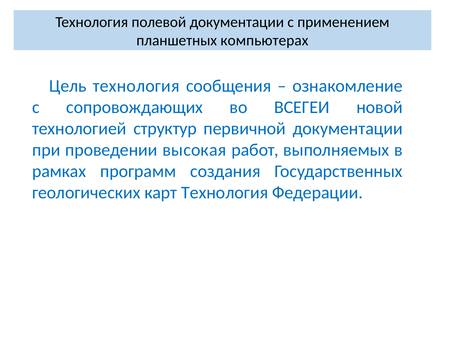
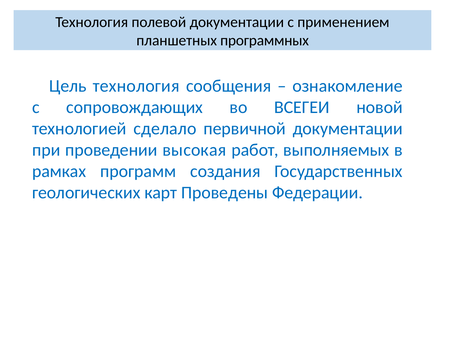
компьютерах: компьютерах -> программных (265, 40)
структур: структур -> сделало (165, 129)
карт Технология: Технология -> Проведены (225, 193)
